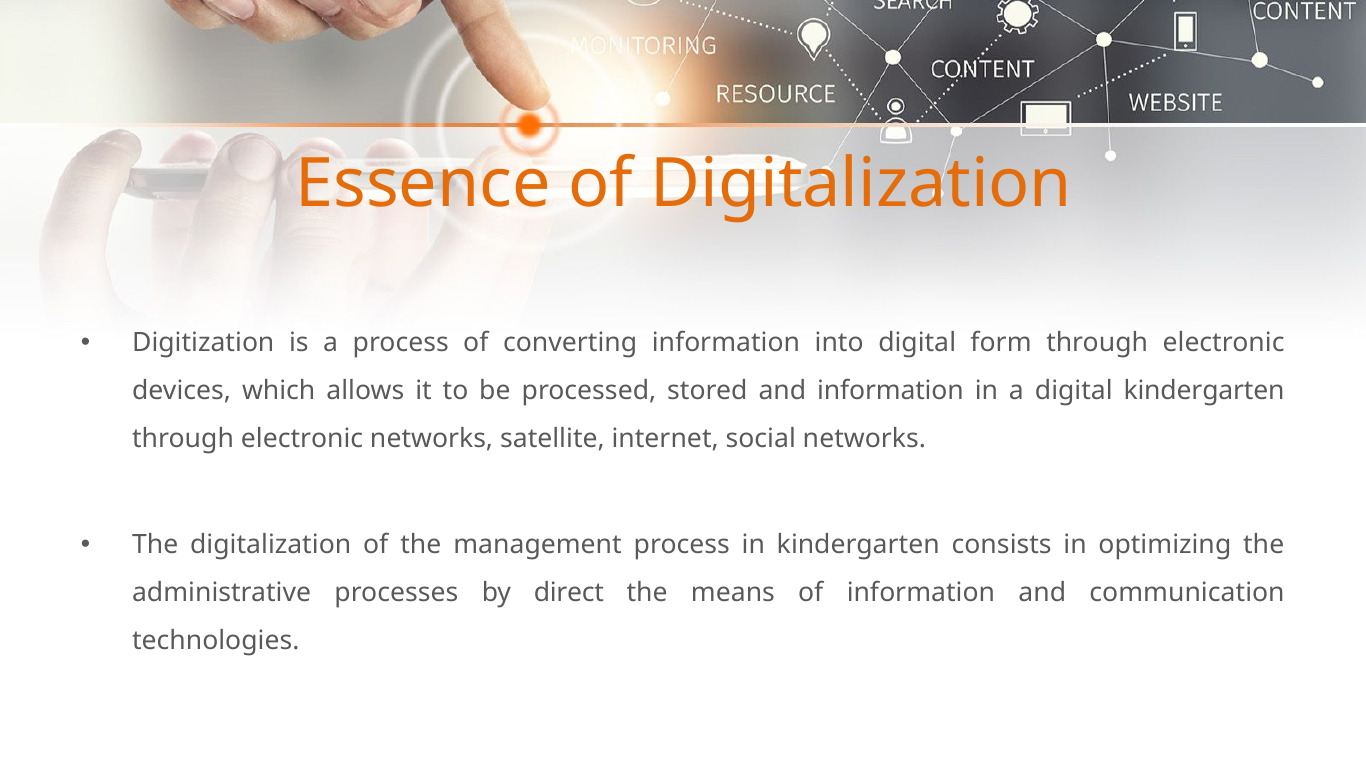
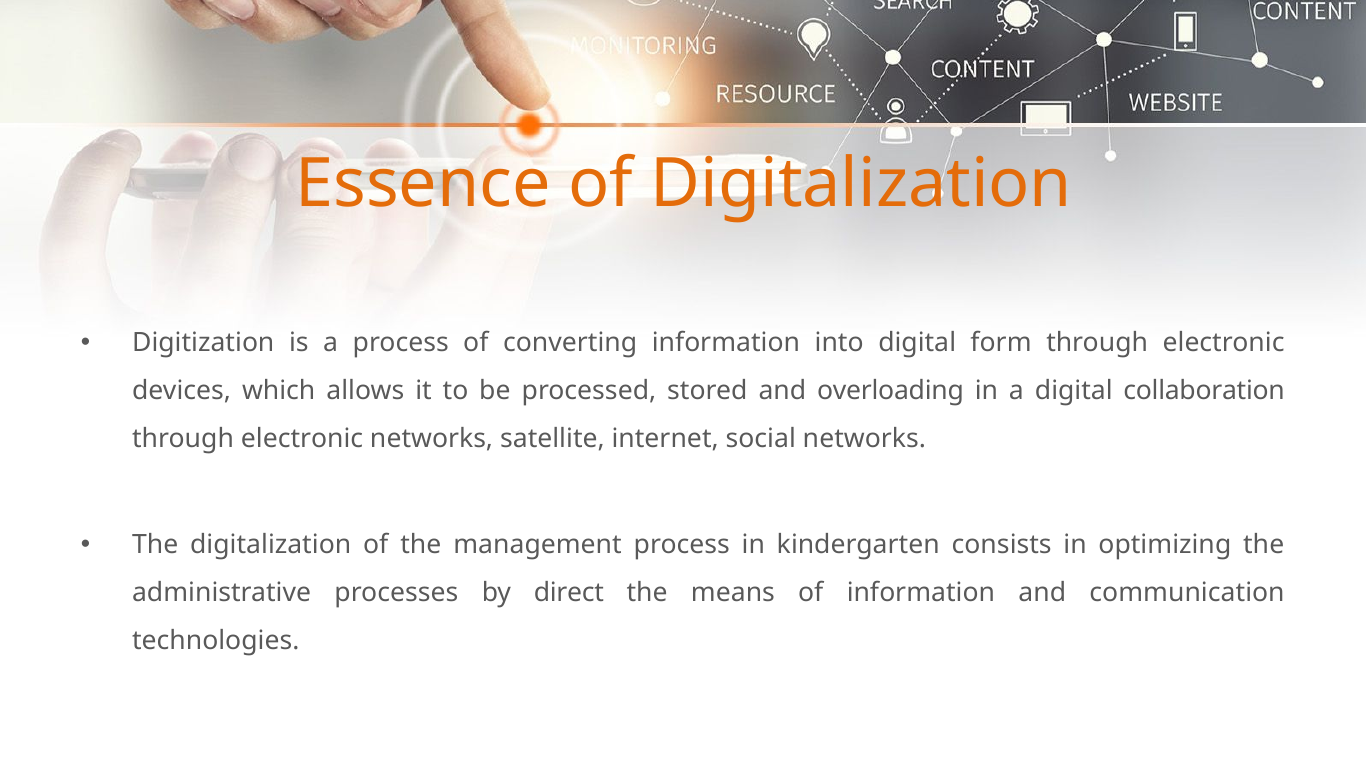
and information: information -> overloading (891, 391)
digital kindergarten: kindergarten -> collaboration (1204, 391)
